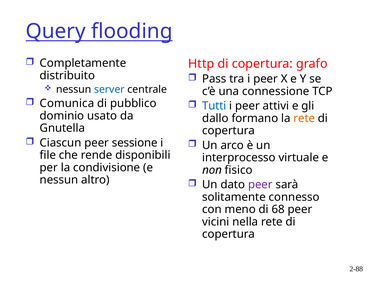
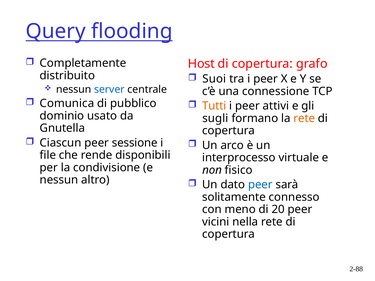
Http: Http -> Host (201, 64)
Pass: Pass -> Suoi (214, 79)
Tutti colour: blue -> orange (214, 106)
dallo: dallo -> sugli (215, 118)
peer colour: purple -> blue (260, 185)
68: 68 -> 20 (278, 210)
